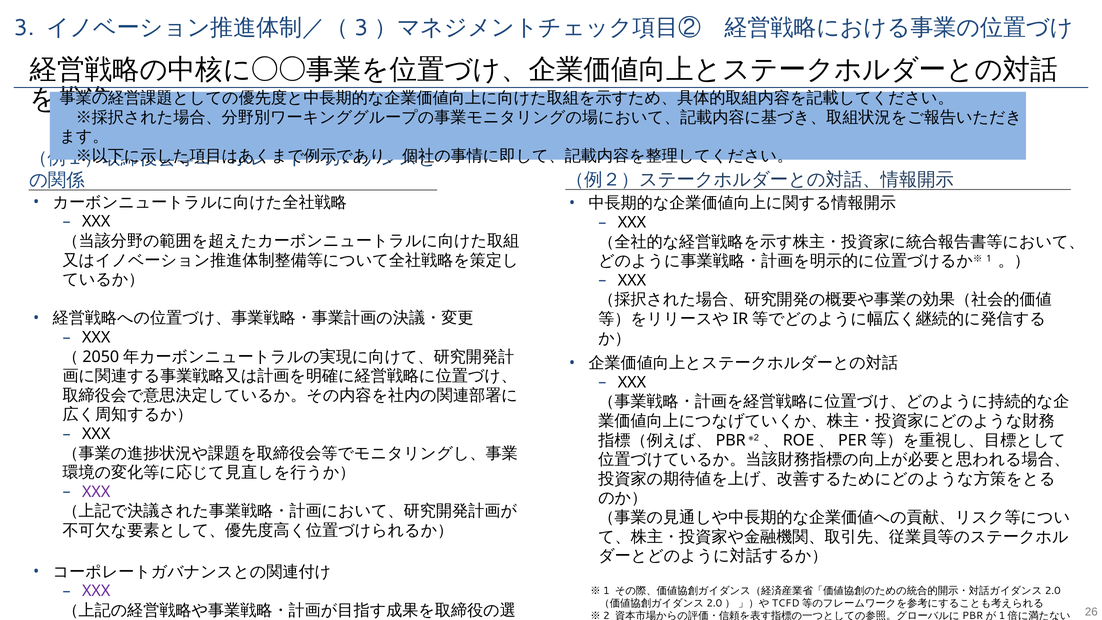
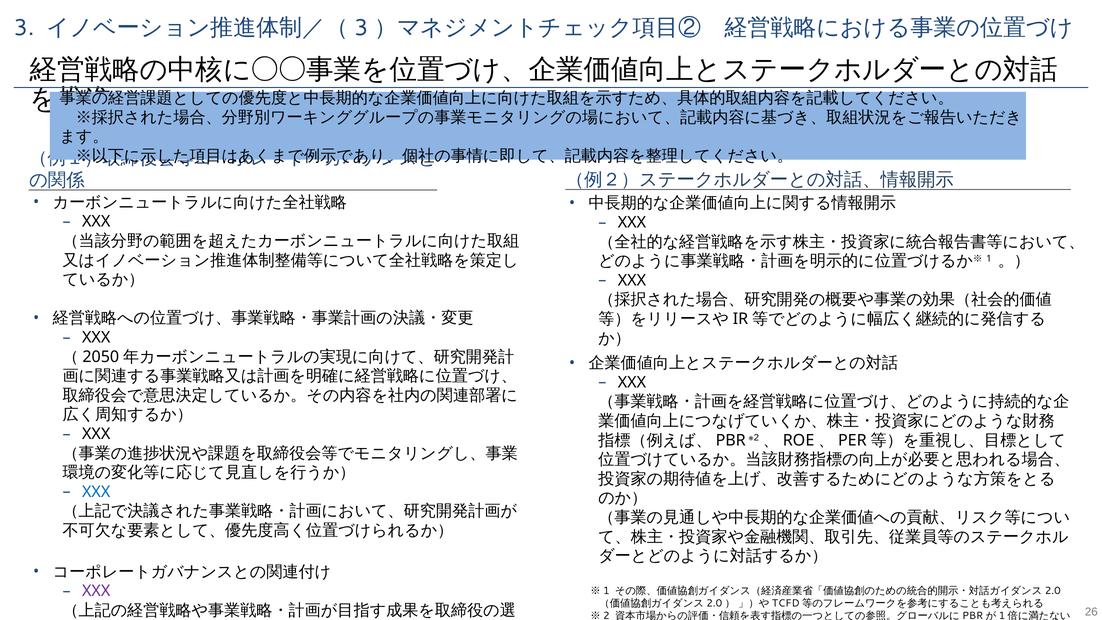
XXX colour: purple -> blue (96, 492)
